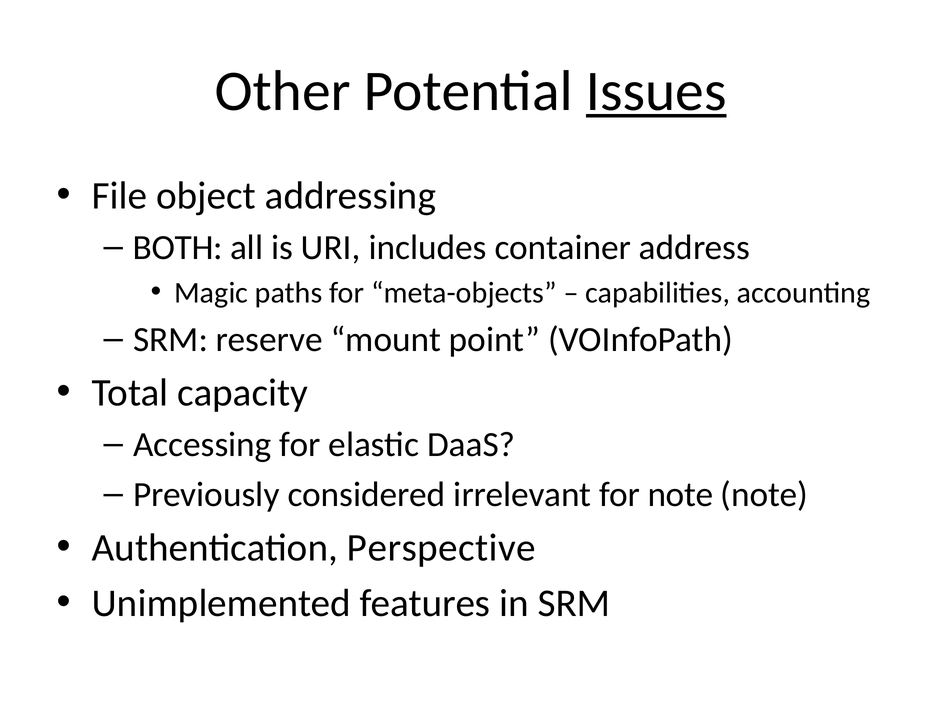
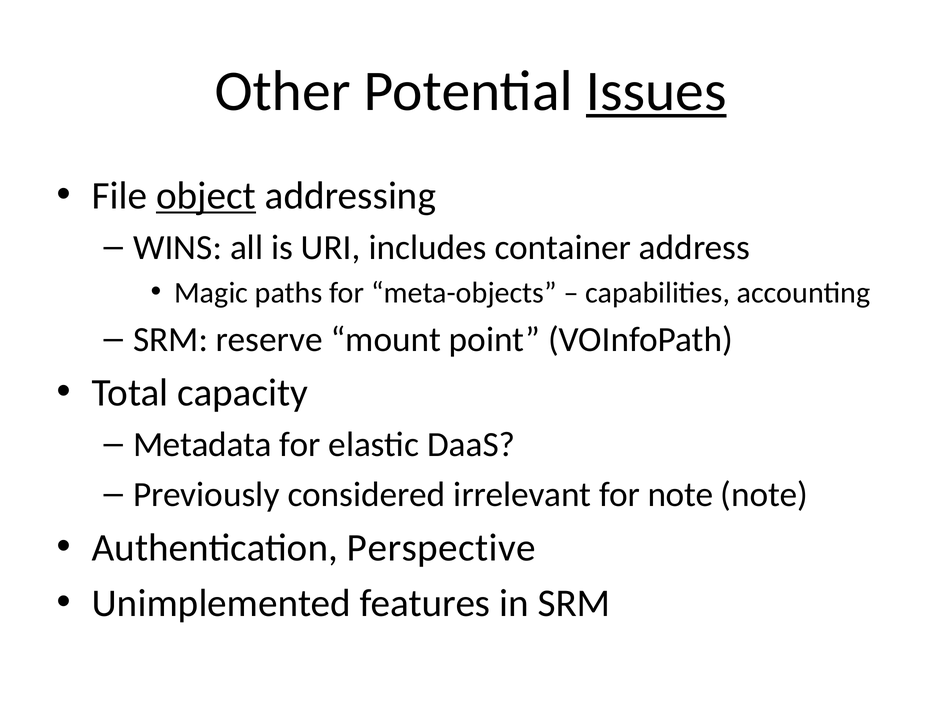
object underline: none -> present (206, 196)
BOTH: BOTH -> WINS (178, 248)
Accessing: Accessing -> Metadata (202, 445)
